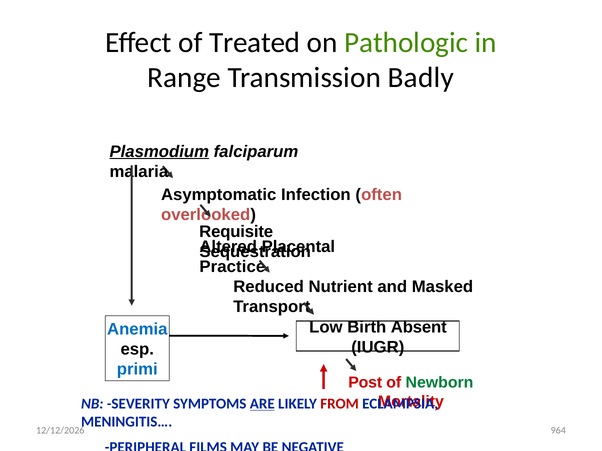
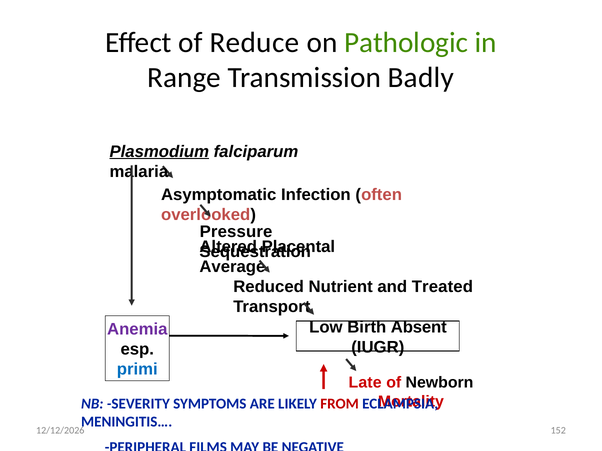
Treated: Treated -> Reduce (255, 43)
Requisite: Requisite -> Pressure (236, 232)
Practice: Practice -> Average (232, 267)
Masked: Masked -> Treated (442, 287)
Anemia colour: blue -> purple (137, 330)
Post: Post -> Late (365, 383)
Newborn colour: green -> black (440, 383)
ARE underline: present -> none (262, 404)
964: 964 -> 152 (558, 431)
